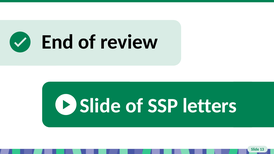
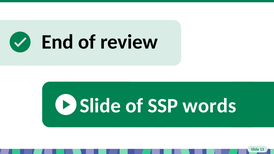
letters: letters -> words (209, 106)
